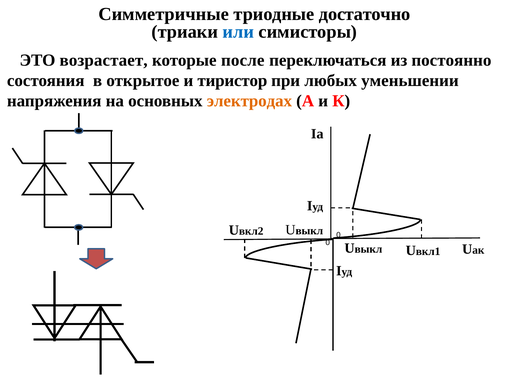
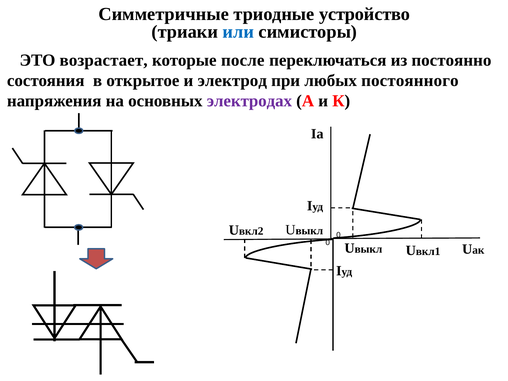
достаточно: достаточно -> устройство (365, 14)
тиристор: тиристор -> электрод (232, 81)
уменьшении: уменьшении -> постоянного (410, 81)
электродах colour: orange -> purple (249, 101)
